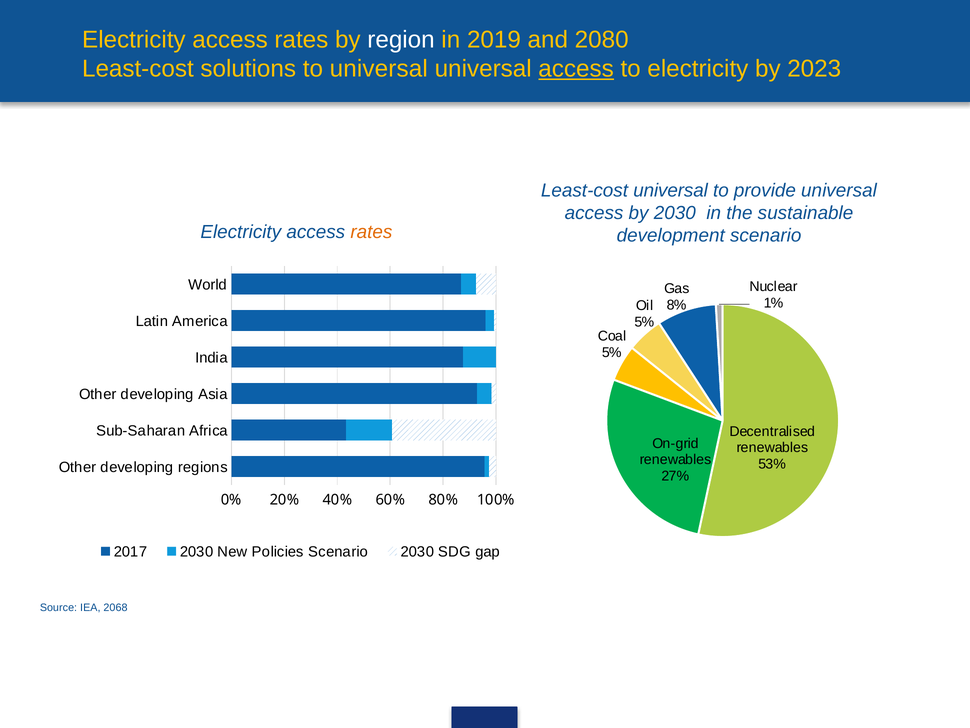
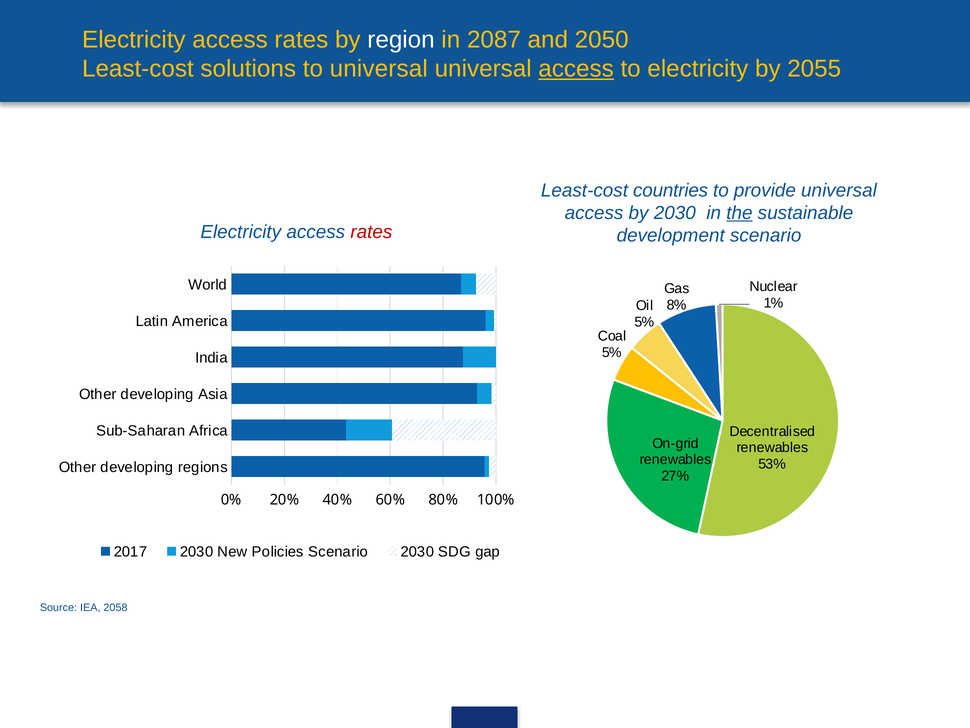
2019: 2019 -> 2087 (494, 40)
2080: 2080 -> 2050 (602, 40)
2023: 2023 -> 2055 (814, 69)
Least-cost universal: universal -> countries (671, 190)
the underline: none -> present (739, 213)
rates colour: orange -> red (371, 232)
2068: 2068 -> 2058 (115, 607)
